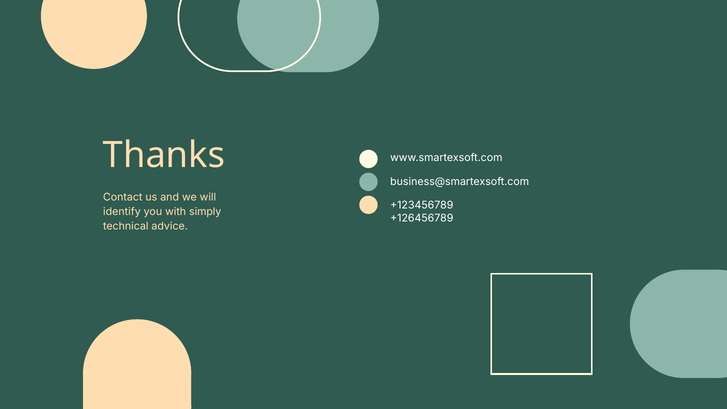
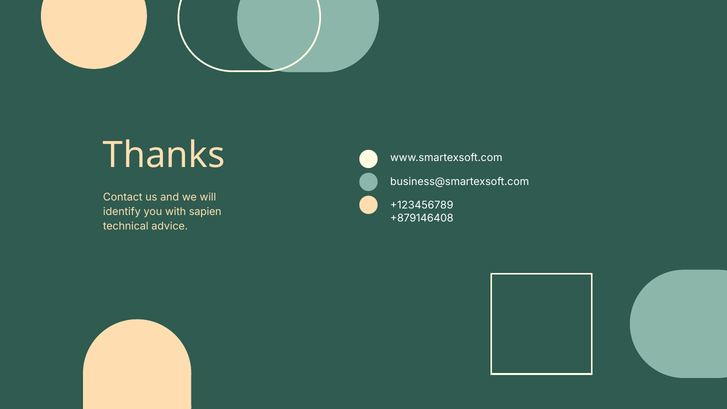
simply: simply -> sapien (205, 212)
+126456789: +126456789 -> +879146408 (422, 218)
